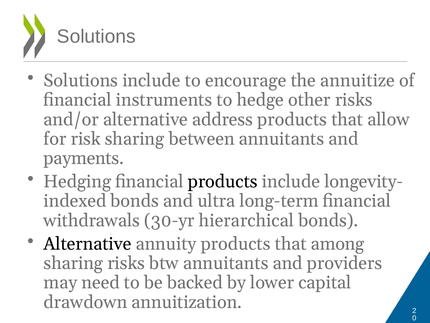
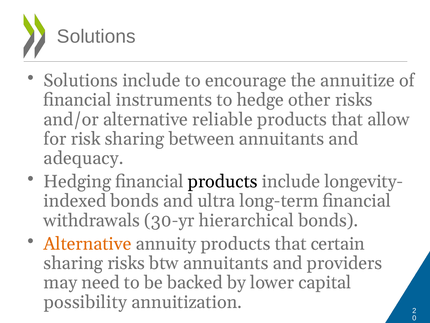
address: address -> reliable (223, 119)
payments: payments -> adequacy (84, 158)
Alternative colour: black -> orange (88, 244)
among: among -> certain (338, 244)
drawdown: drawdown -> possibility (85, 302)
